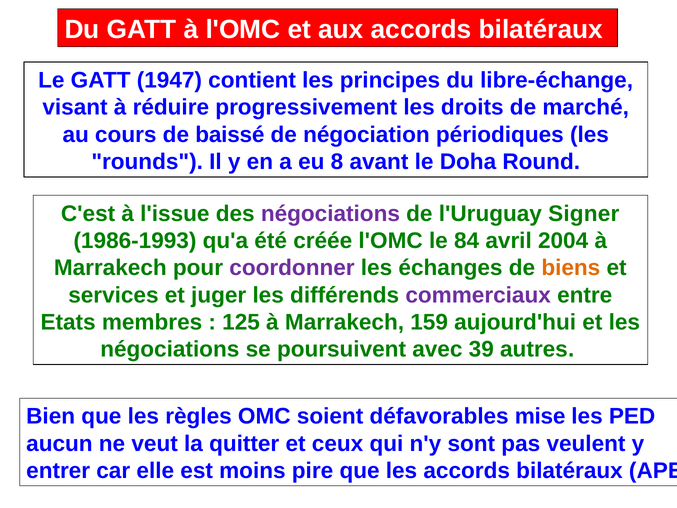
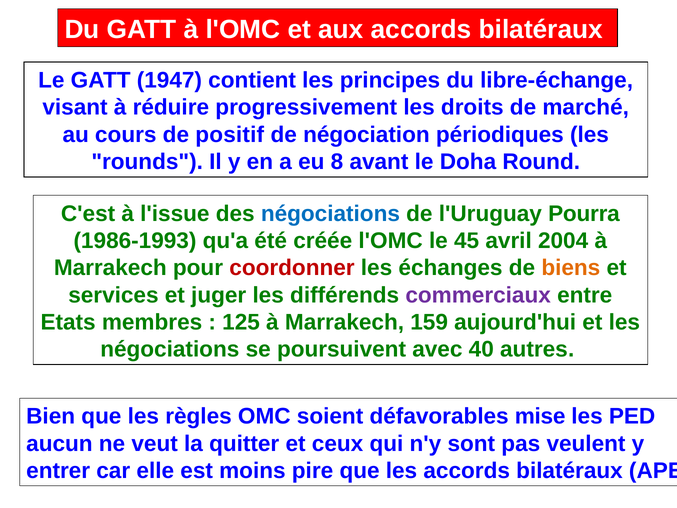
baissé: baissé -> positif (230, 135)
négociations colour: purple -> blue (330, 214)
Signer: Signer -> Pourra (584, 214)
84: 84 -> 45 (467, 241)
coordonner colour: purple -> red (292, 268)
39: 39 -> 40 (481, 349)
